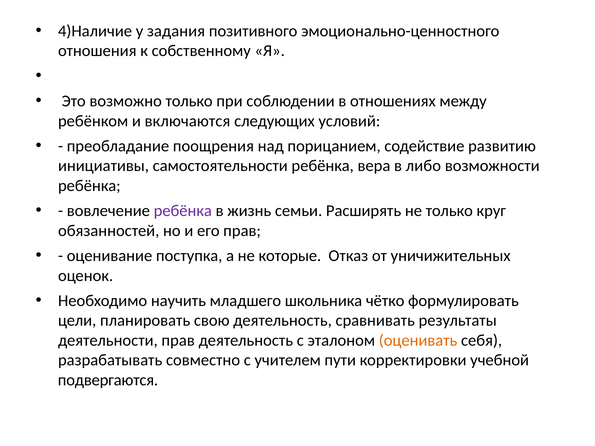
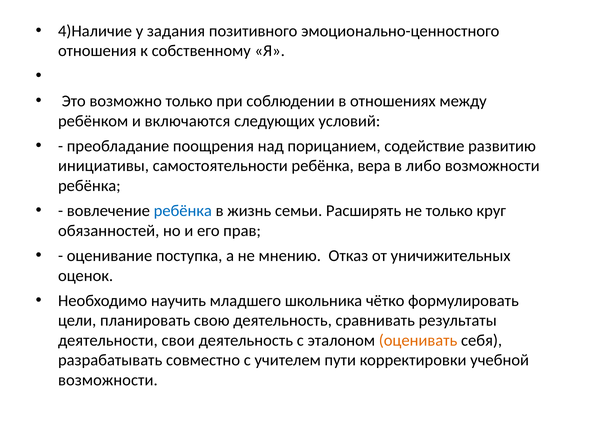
ребёнка colour: purple -> blue (183, 211)
которые: которые -> мнению (290, 256)
деятельности прав: прав -> свои (178, 341)
подвергаются: подвергаются -> возможности (108, 380)
